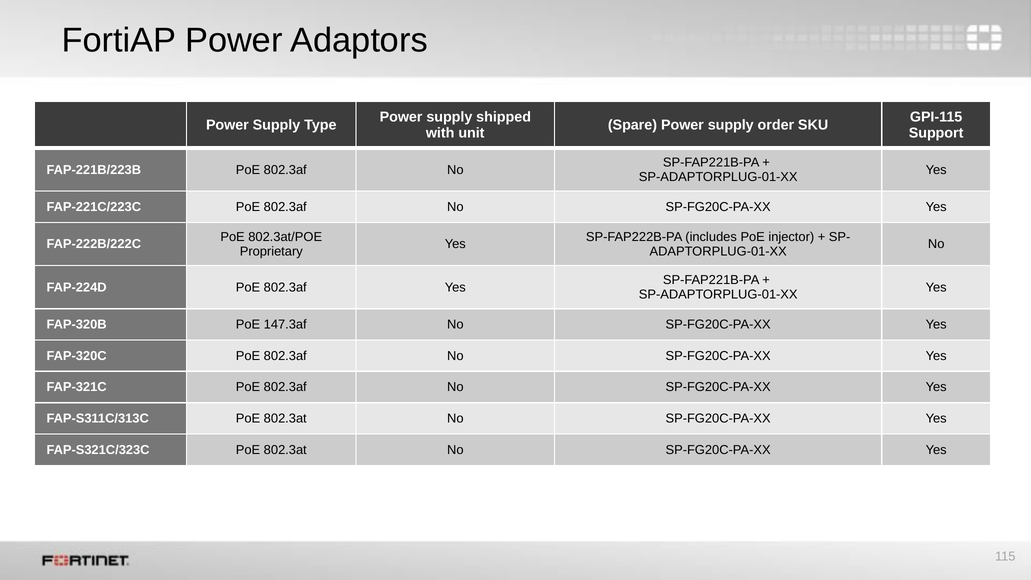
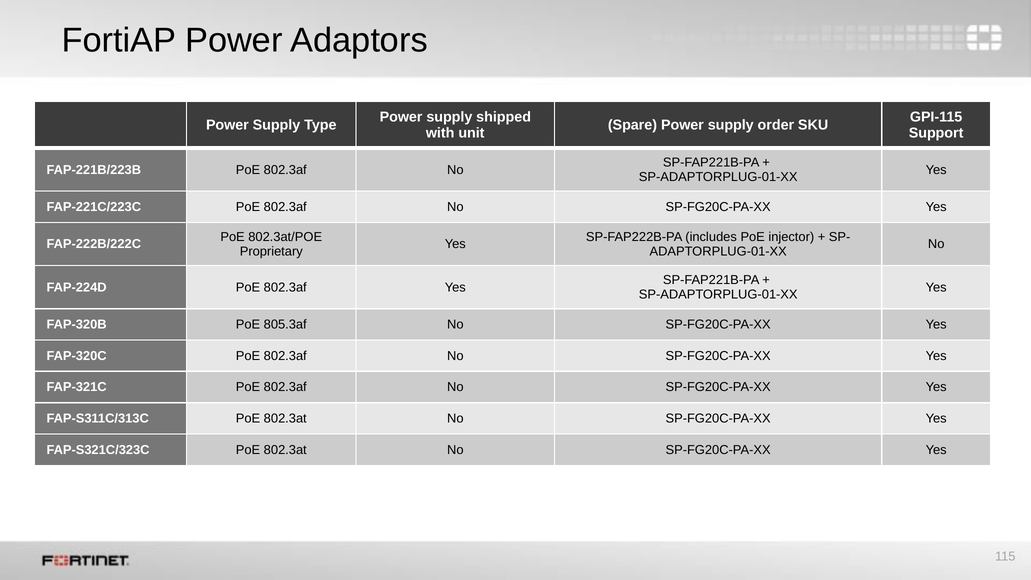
147.3af: 147.3af -> 805.3af (285, 325)
